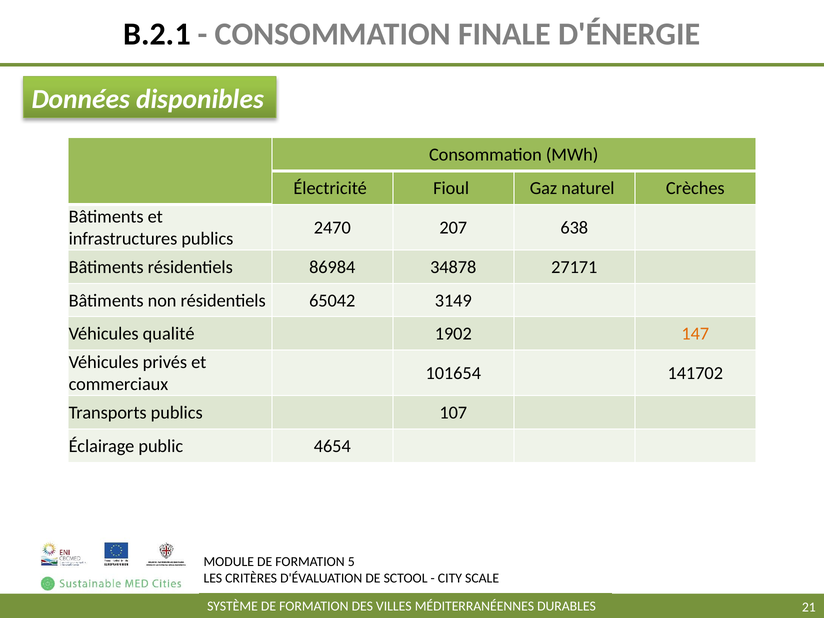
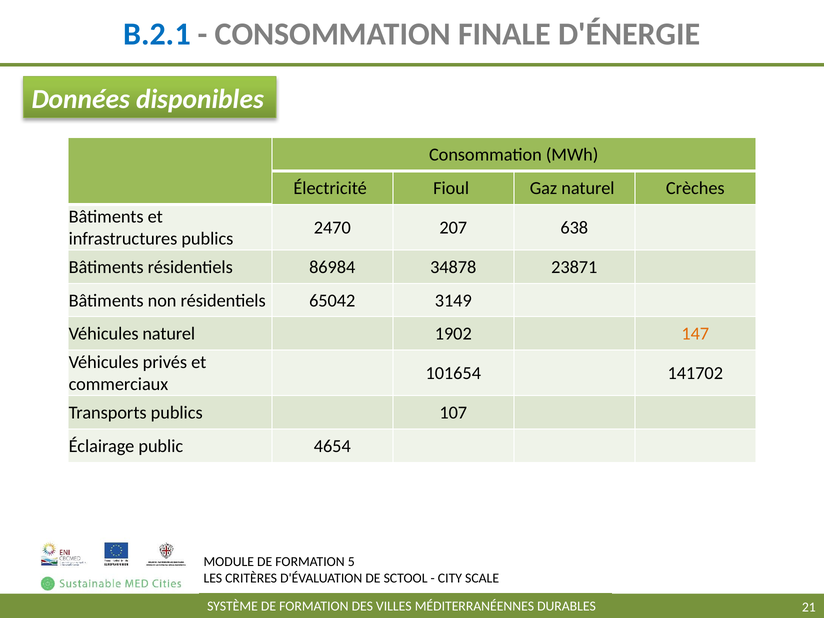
B.2.1 colour: black -> blue (157, 34)
27171: 27171 -> 23871 (574, 267)
Véhicules qualité: qualité -> naturel (169, 334)
